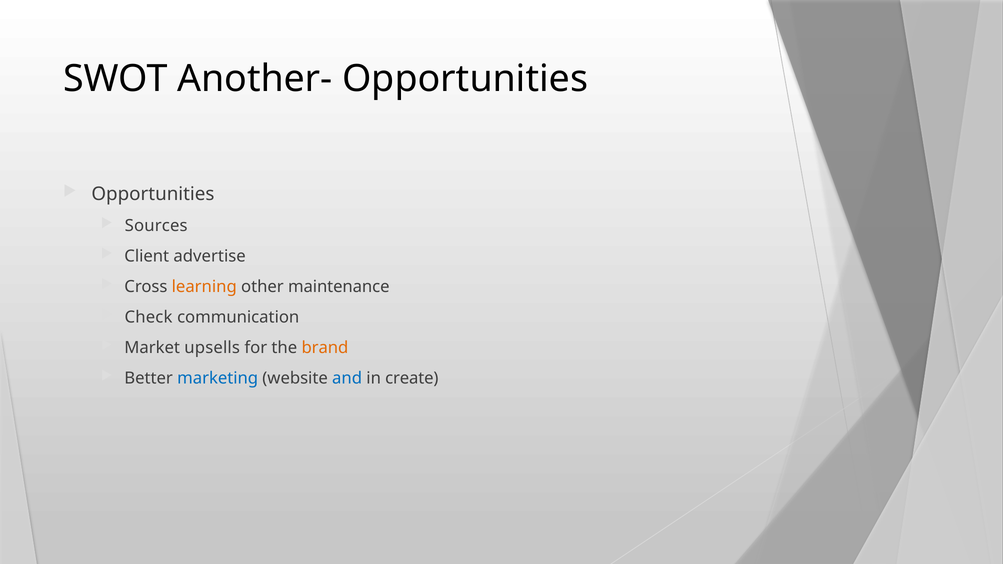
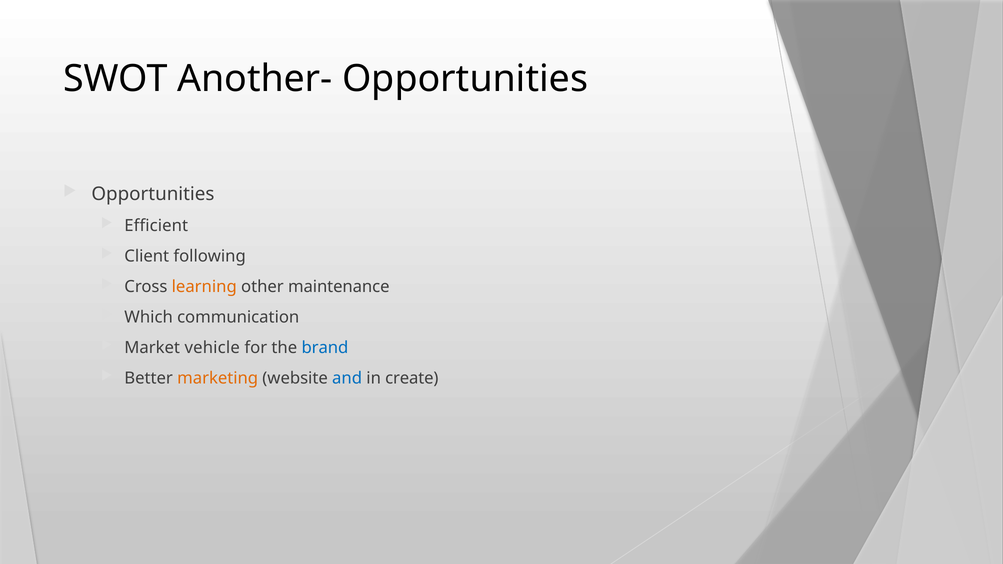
Sources: Sources -> Efficient (156, 226)
advertise: advertise -> following (210, 256)
Check: Check -> Which (149, 317)
upsells: upsells -> vehicle (212, 348)
brand colour: orange -> blue (325, 348)
marketing colour: blue -> orange (218, 378)
